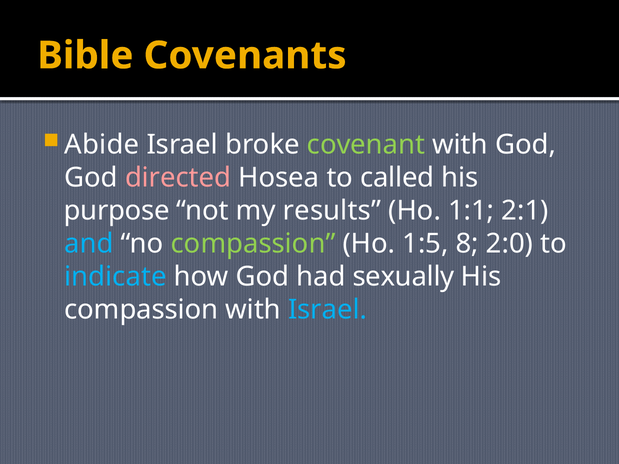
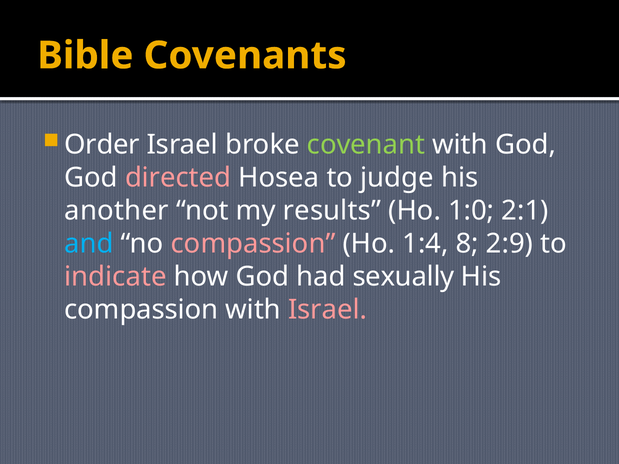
Abide: Abide -> Order (102, 145)
called: called -> judge (397, 178)
purpose: purpose -> another (117, 211)
1:1: 1:1 -> 1:0 (471, 211)
compassion colour: light green -> pink (253, 244)
1:5: 1:5 -> 1:4 (425, 244)
2:0: 2:0 -> 2:9 (510, 244)
indicate colour: light blue -> pink (115, 277)
Israel colour: light blue -> pink (328, 310)
